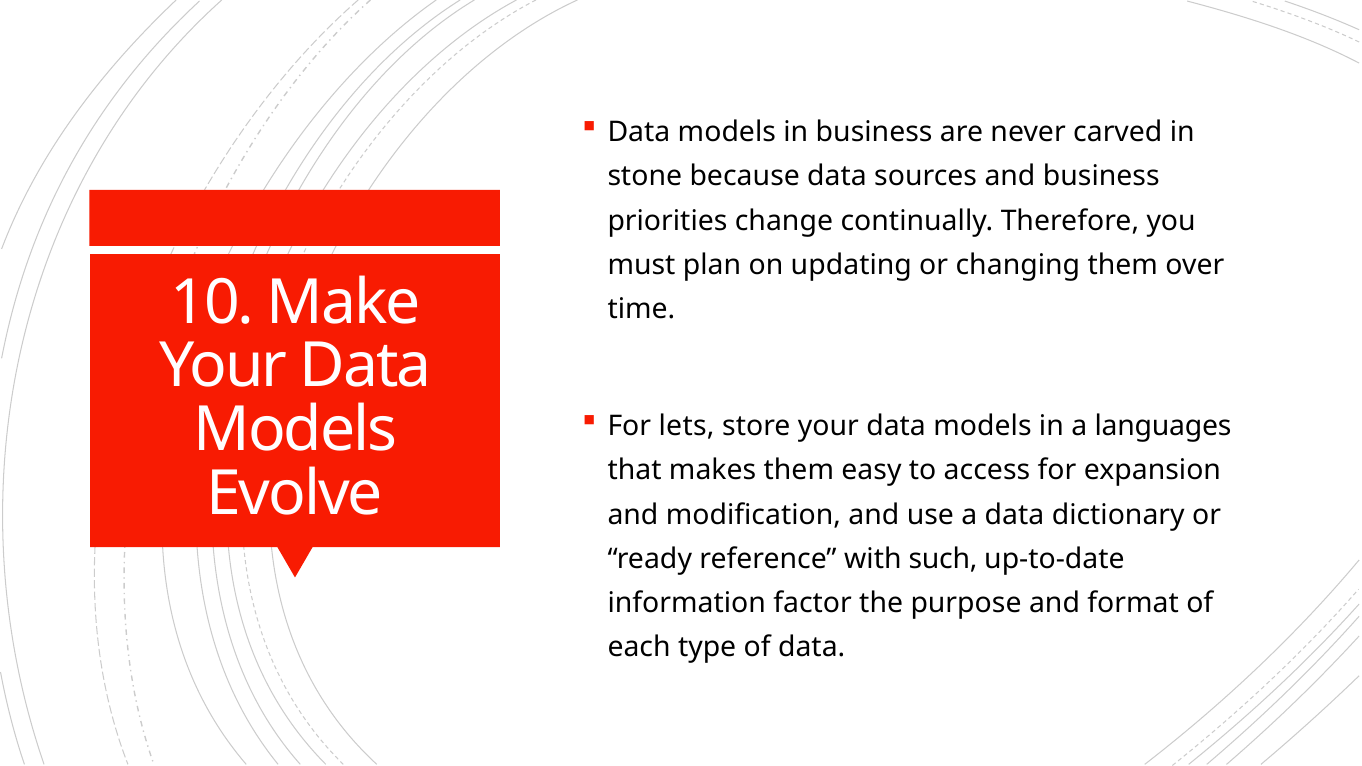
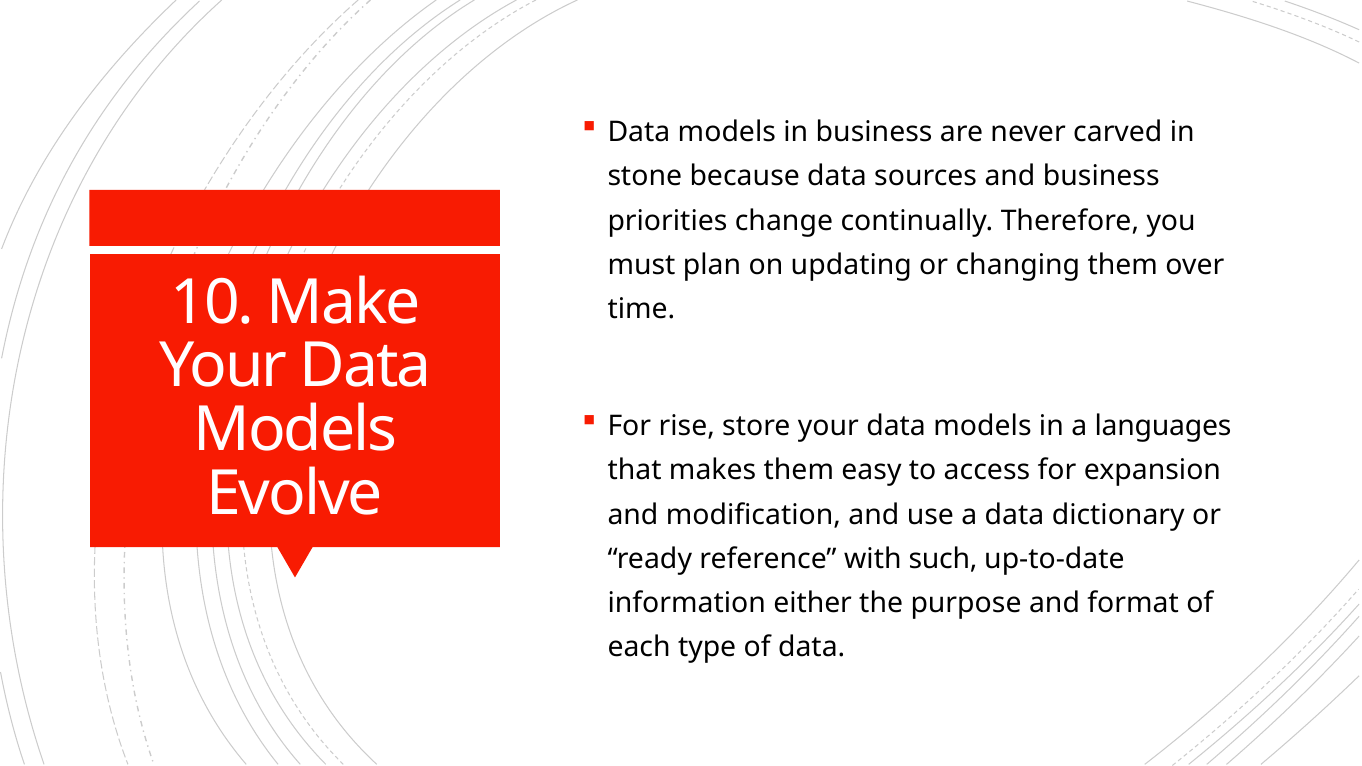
lets: lets -> rise (687, 426)
factor: factor -> either (813, 603)
